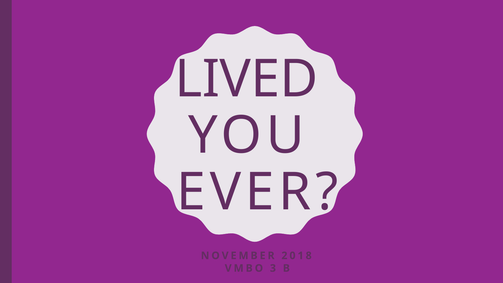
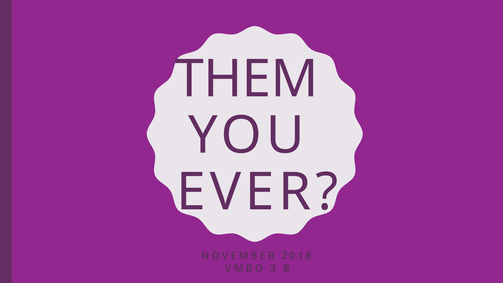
LIVED: LIVED -> THEM (246, 79)
